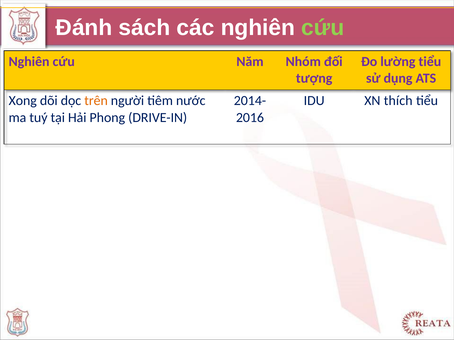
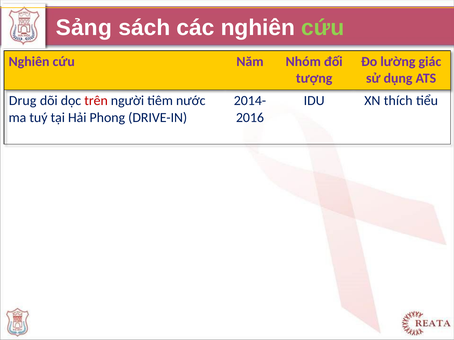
Đánh: Đánh -> Sảng (84, 28)
lường tiểu: tiểu -> giác (430, 62)
Xong: Xong -> Drug (23, 101)
trên colour: orange -> red (96, 101)
